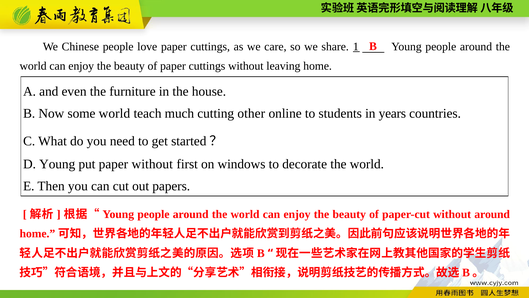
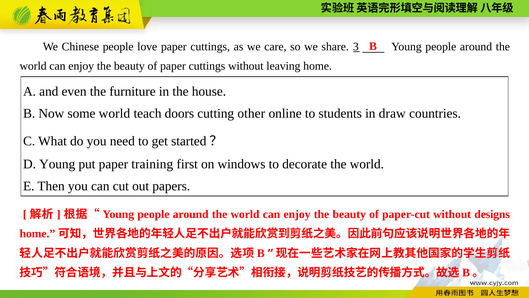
1: 1 -> 3 (356, 47)
much: much -> doors (179, 113)
years: years -> draw (392, 113)
paper without: without -> training (152, 164)
without around: around -> designs (492, 214)
